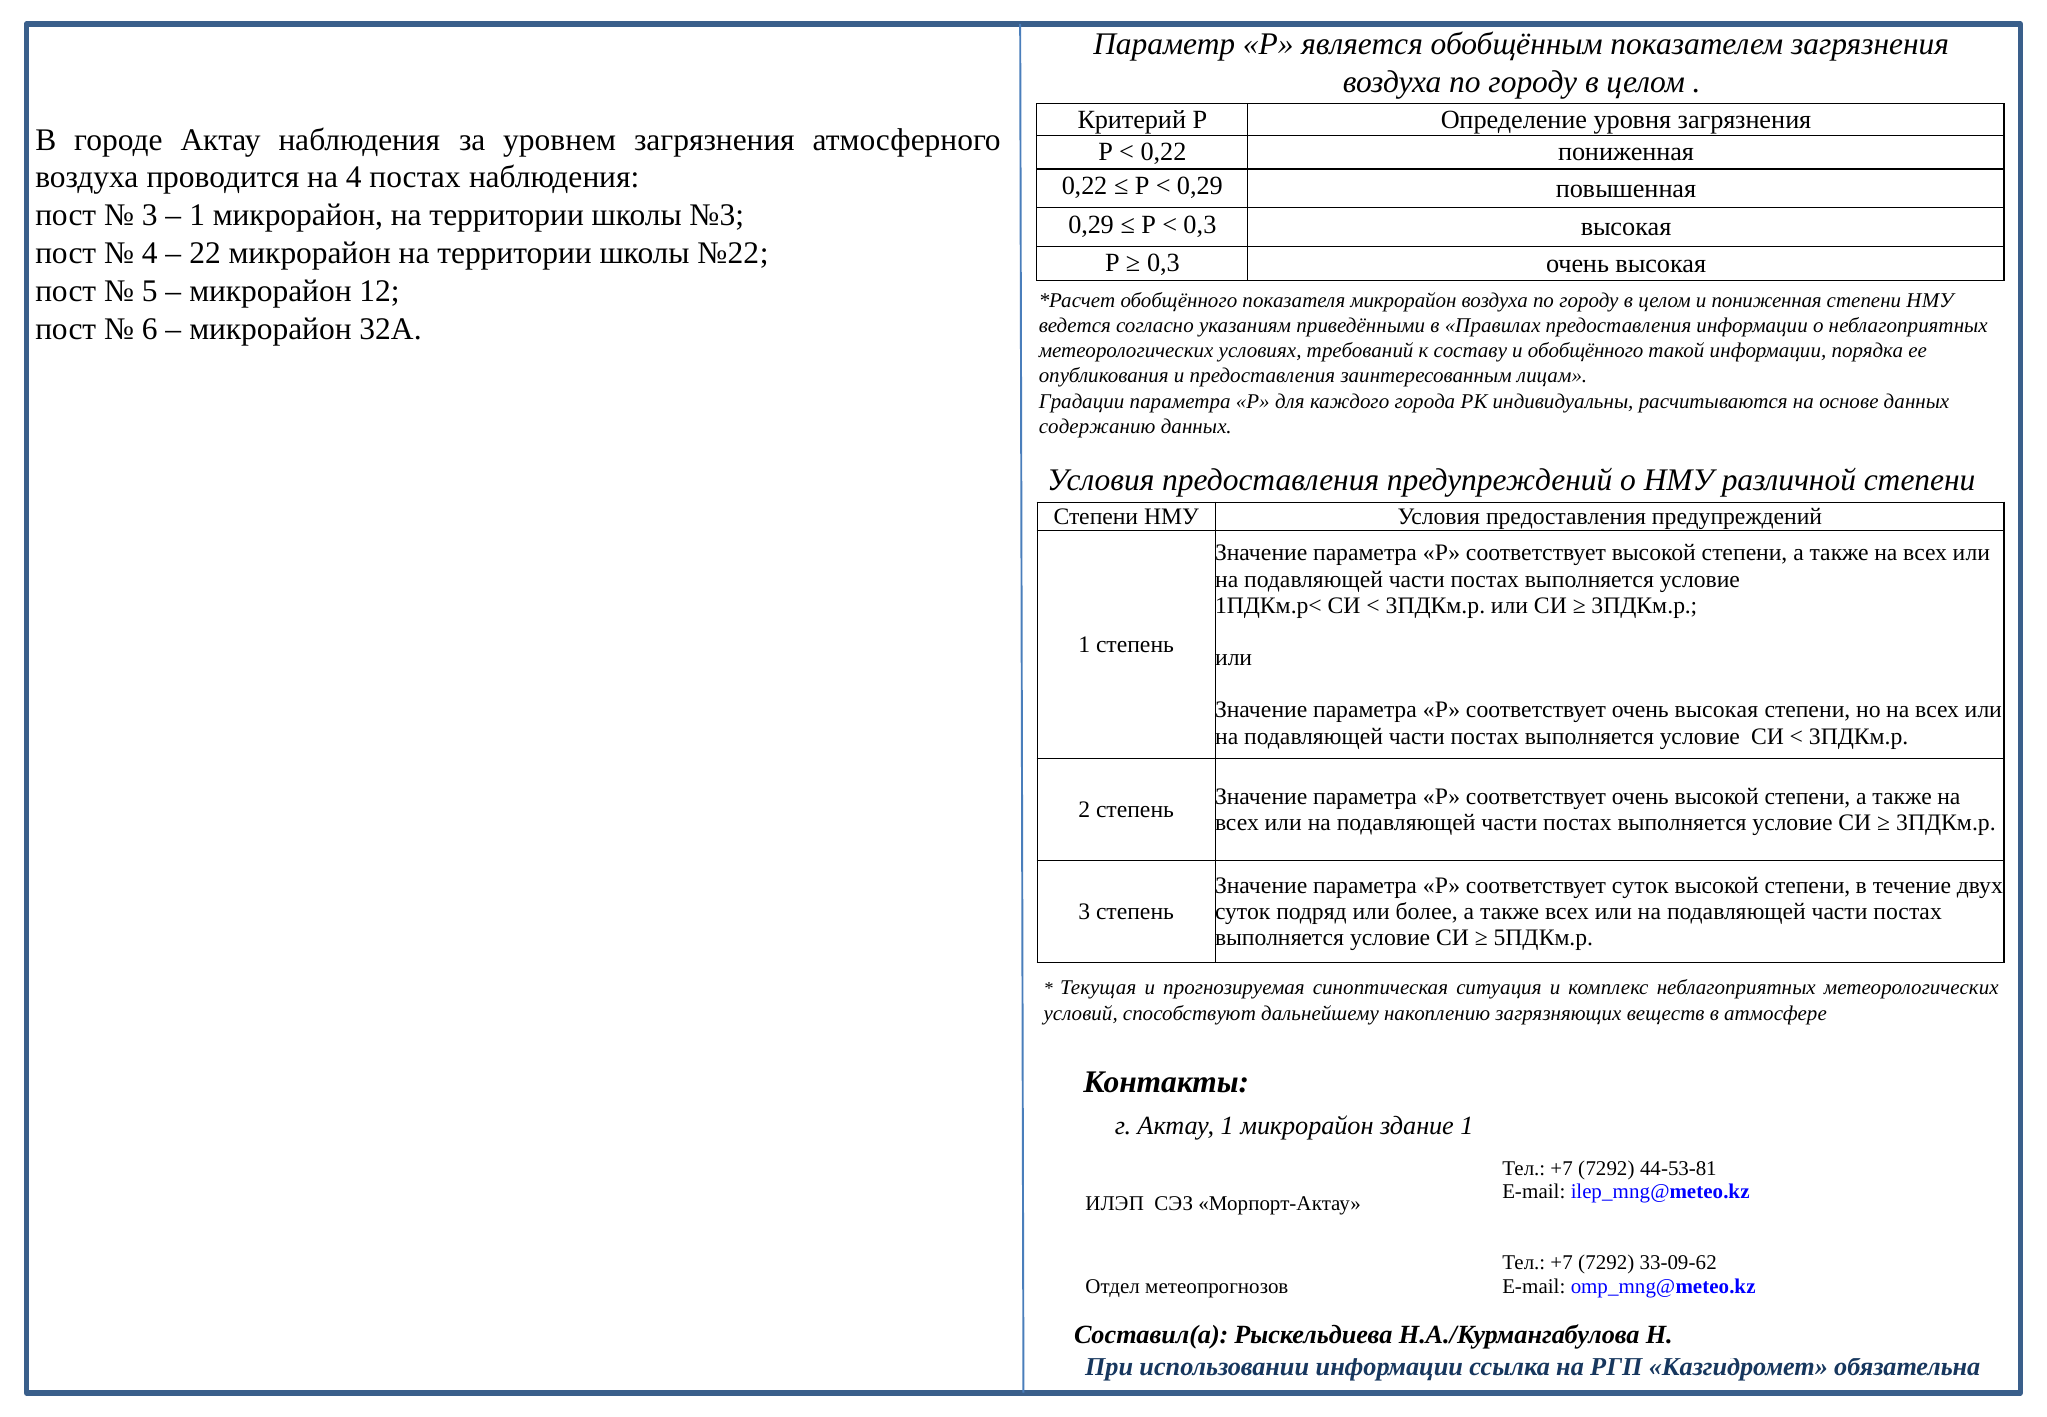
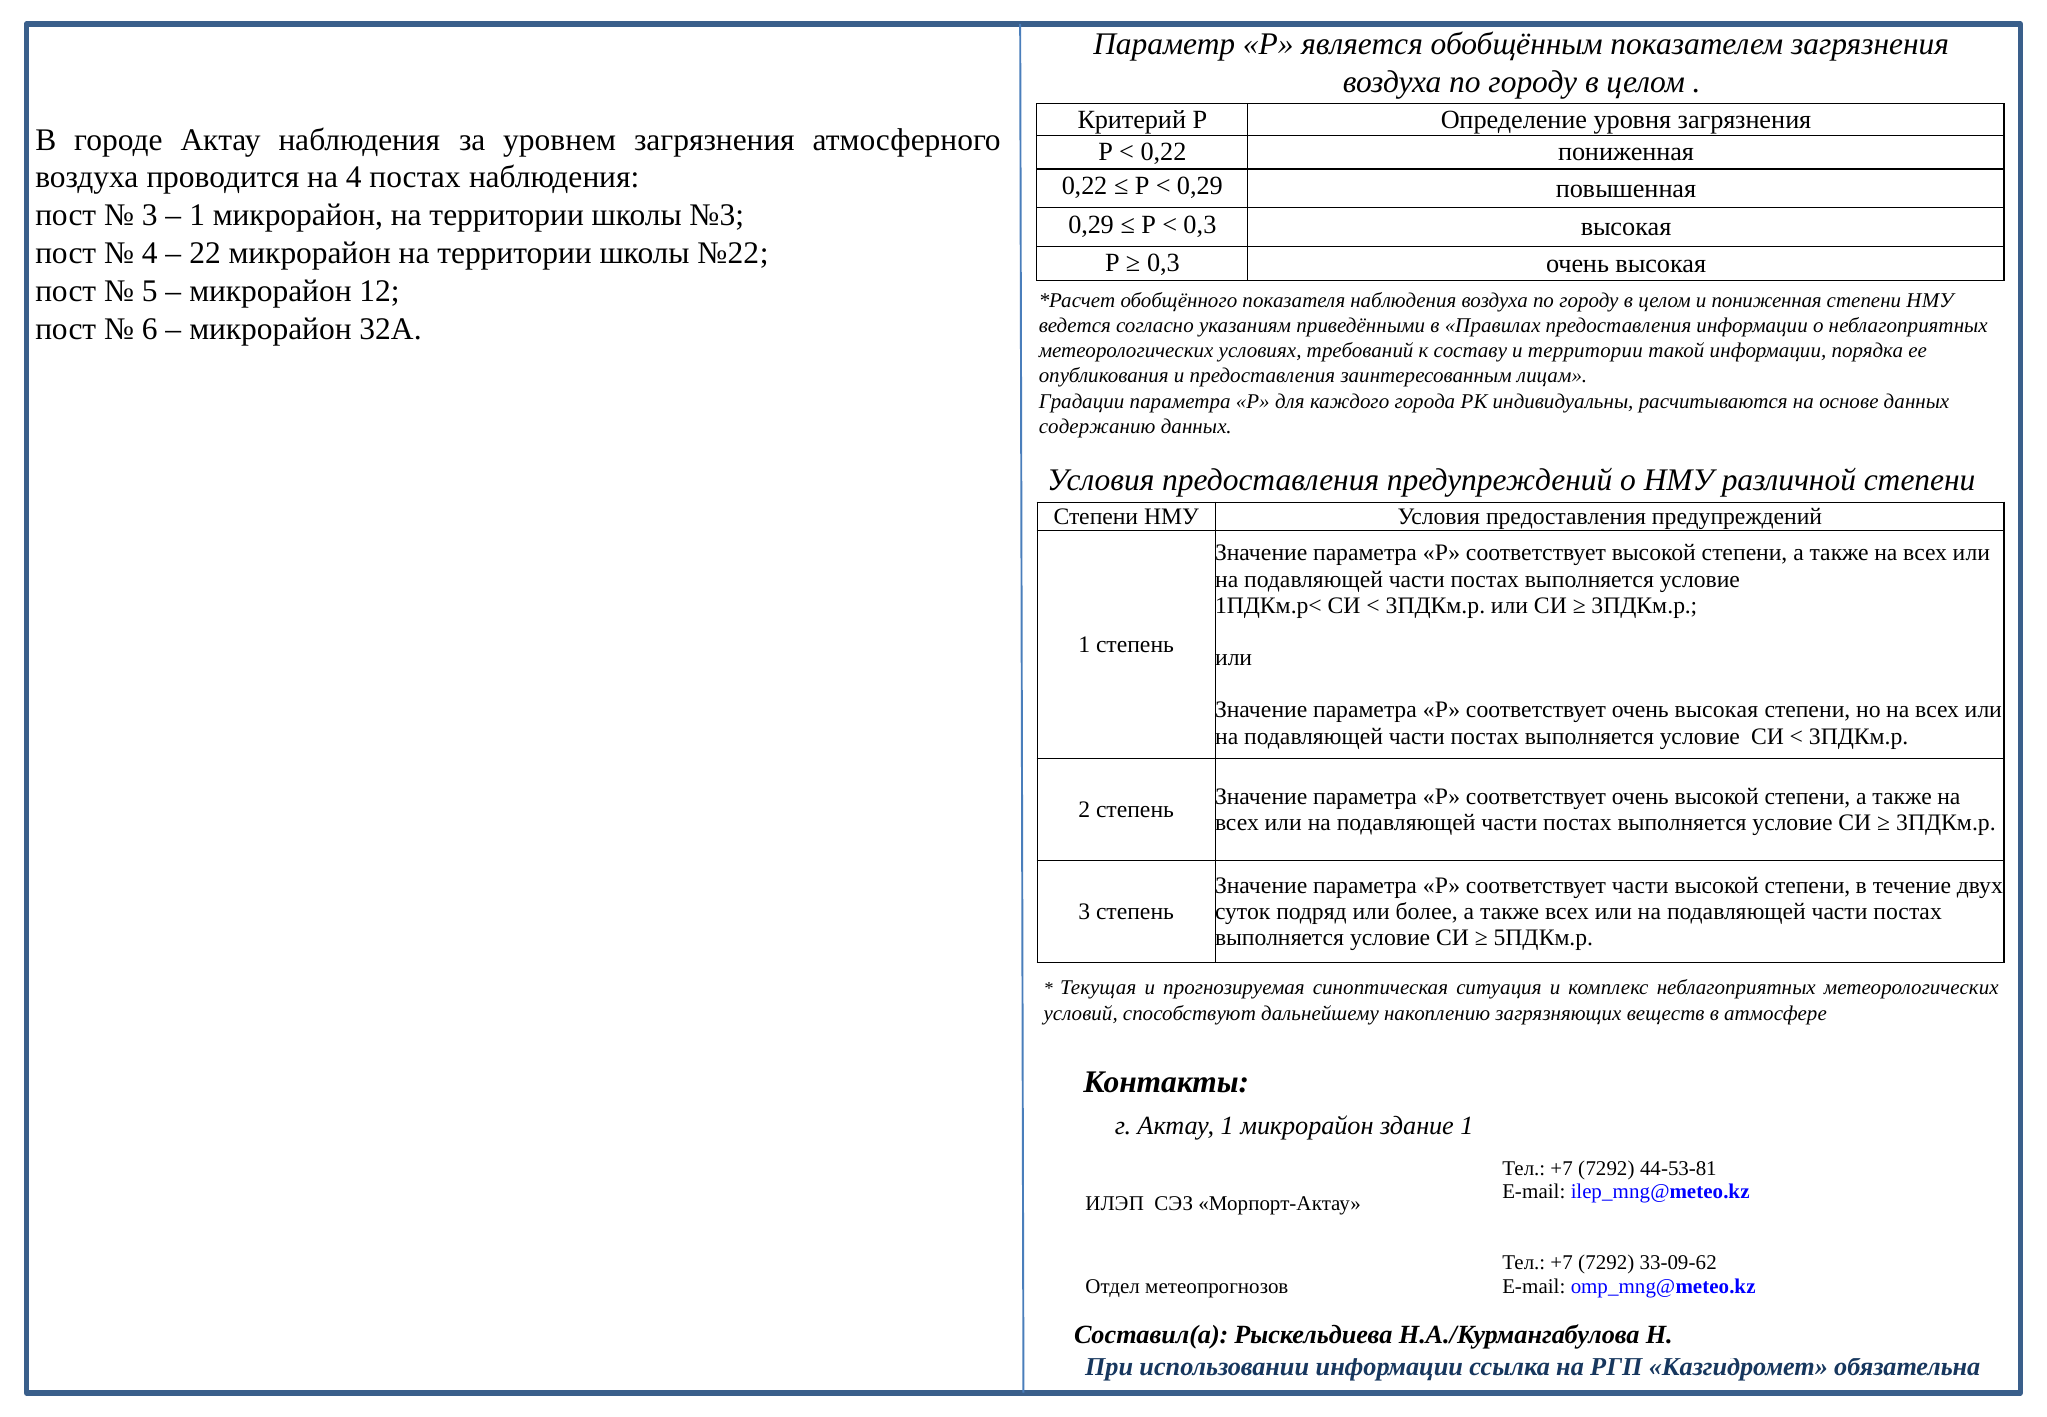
показателя микрорайон: микрорайон -> наблюдения (1403, 301)
и обобщённого: обобщённого -> территории (1585, 351)
соответствует суток: суток -> части (1640, 886)
